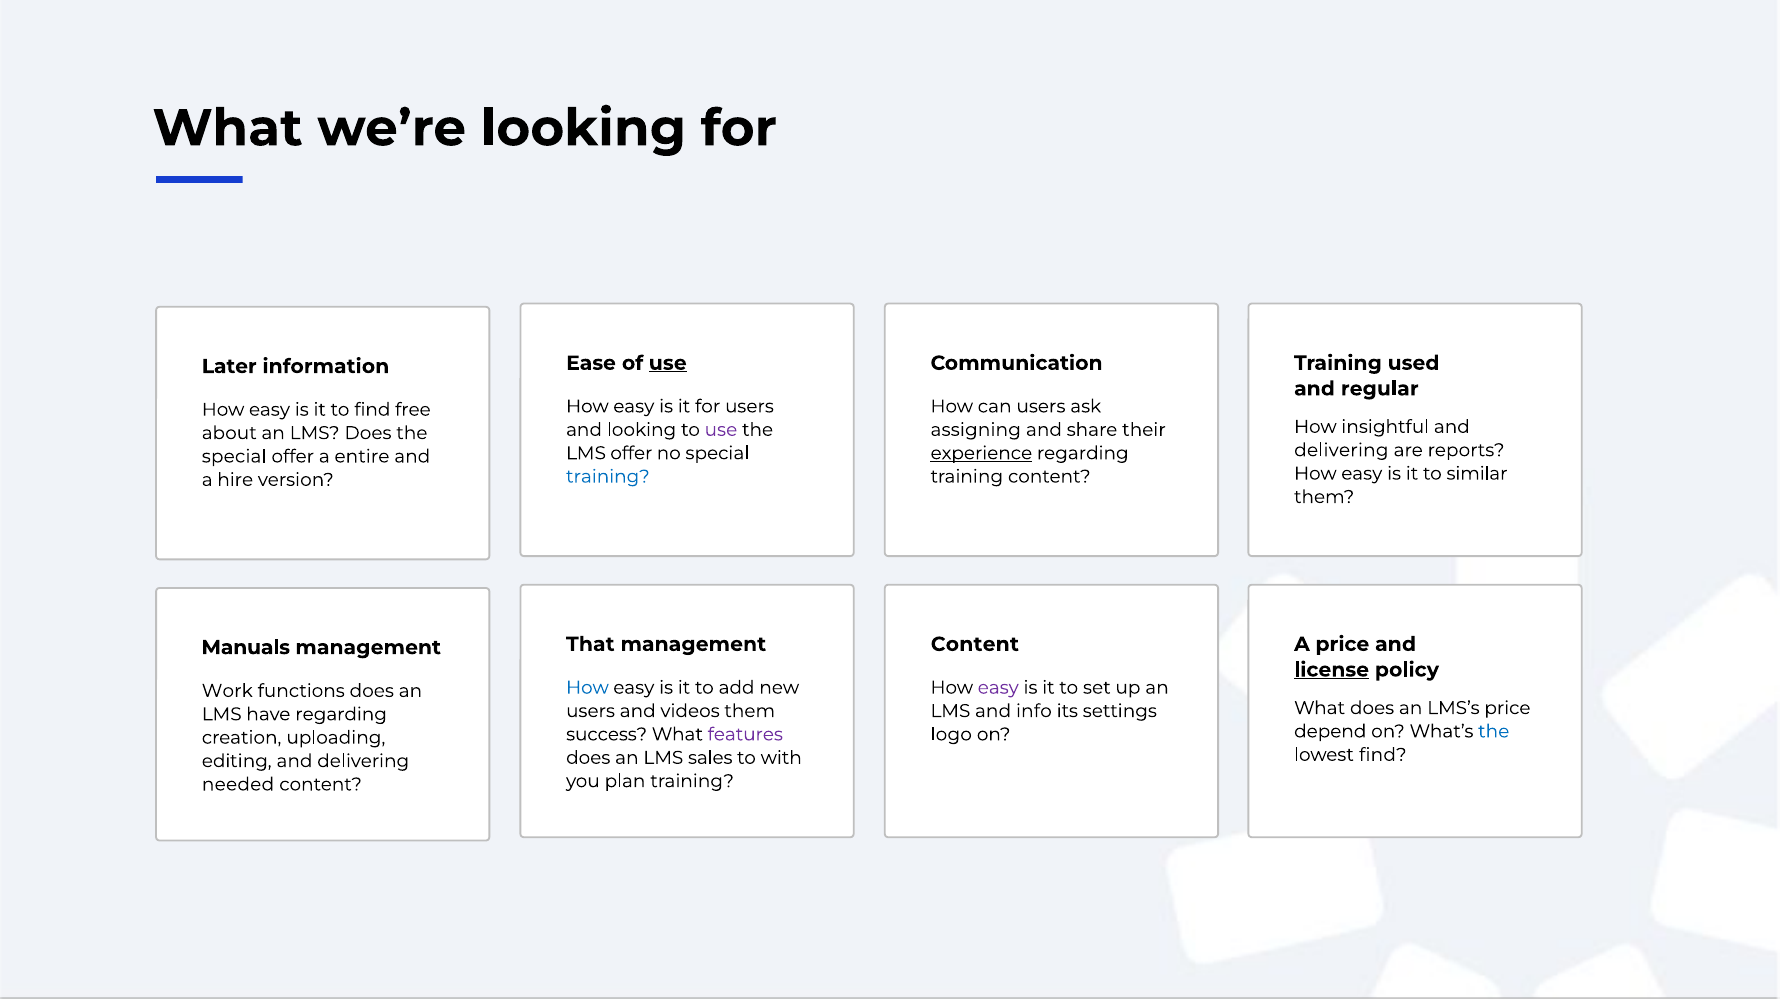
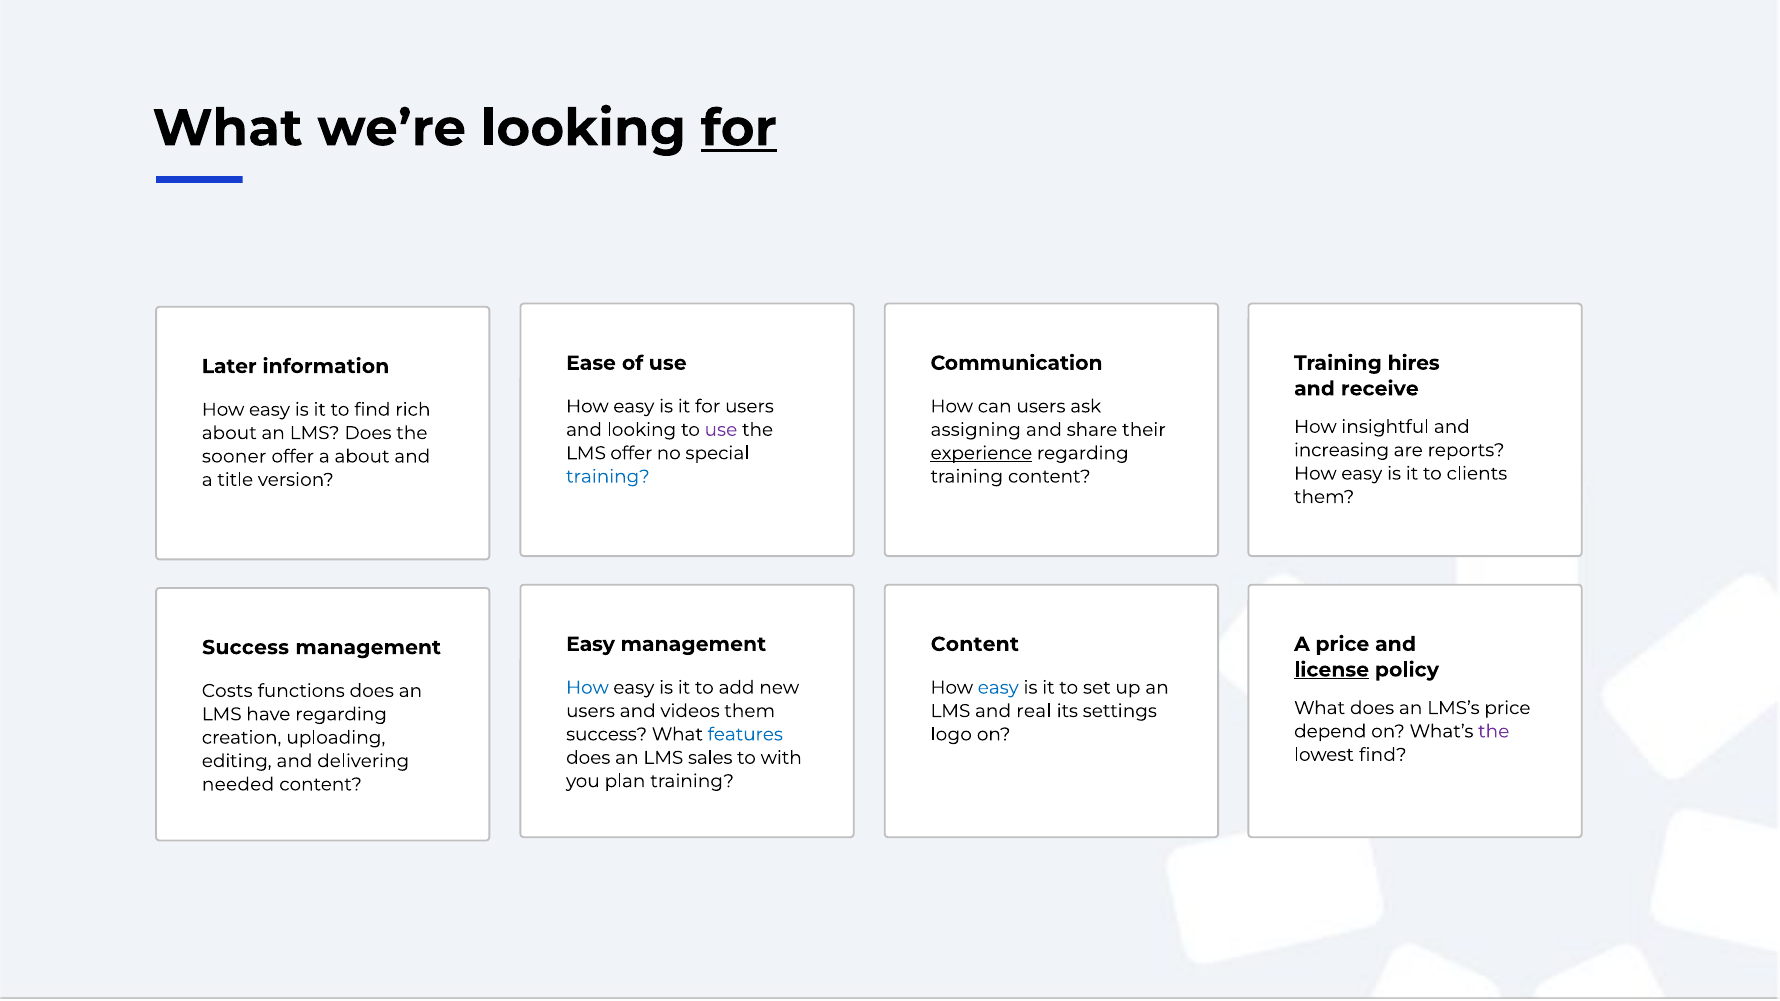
for underline: none -> present (739, 128)
use underline: present -> none (668, 363)
used: used -> hires (1414, 363)
regular: regular -> receive (1380, 389)
free: free -> rich (413, 410)
delivering: delivering -> increasing (1342, 450)
special: special -> sooner (234, 456)
a entire: entire -> about (362, 456)
similar: similar -> clients (1477, 474)
hire: hire -> title (235, 480)
That: That -> Easy (590, 644)
Manuals: Manuals -> Success (246, 648)
easy colour: purple -> blue (998, 688)
Work: Work -> Costs (227, 691)
info: info -> real (1034, 711)
the colour: blue -> purple (1494, 732)
features colour: purple -> blue (745, 735)
